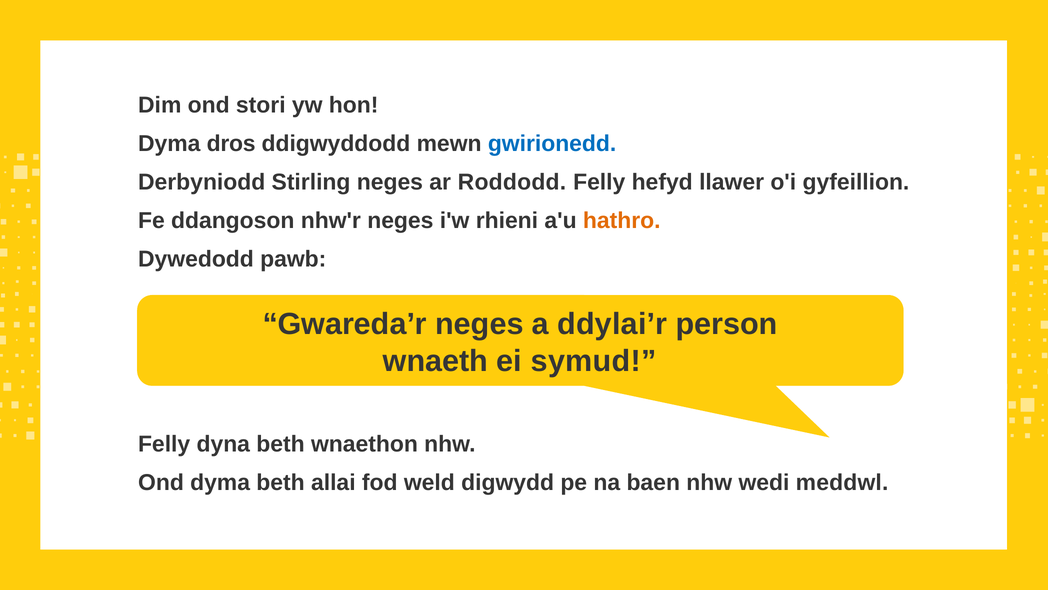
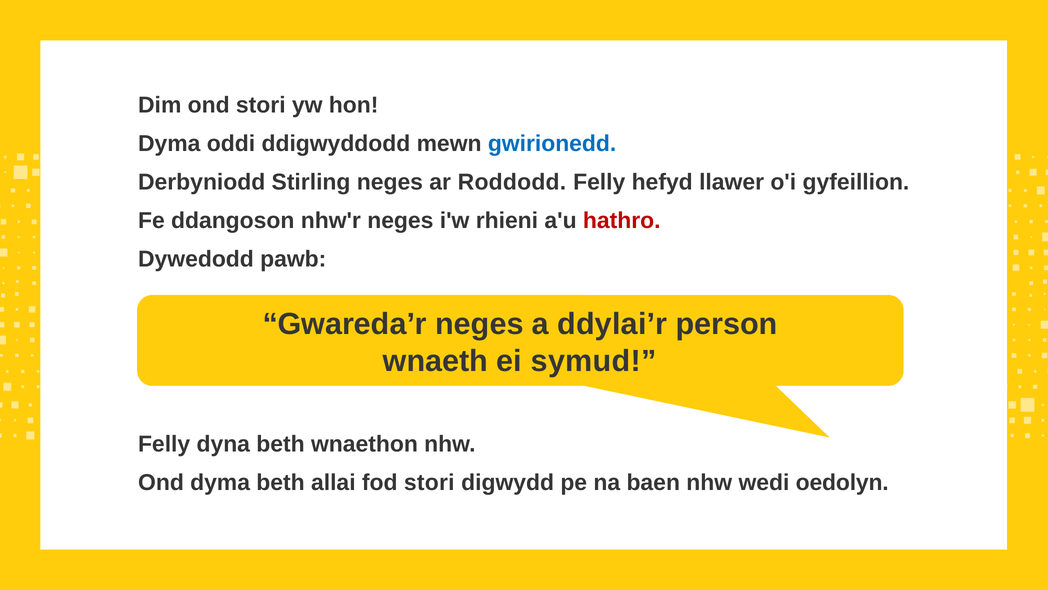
dros: dros -> oddi (231, 144)
hathro colour: orange -> red (622, 221)
fod weld: weld -> stori (429, 482)
meddwl: meddwl -> oedolyn (842, 482)
